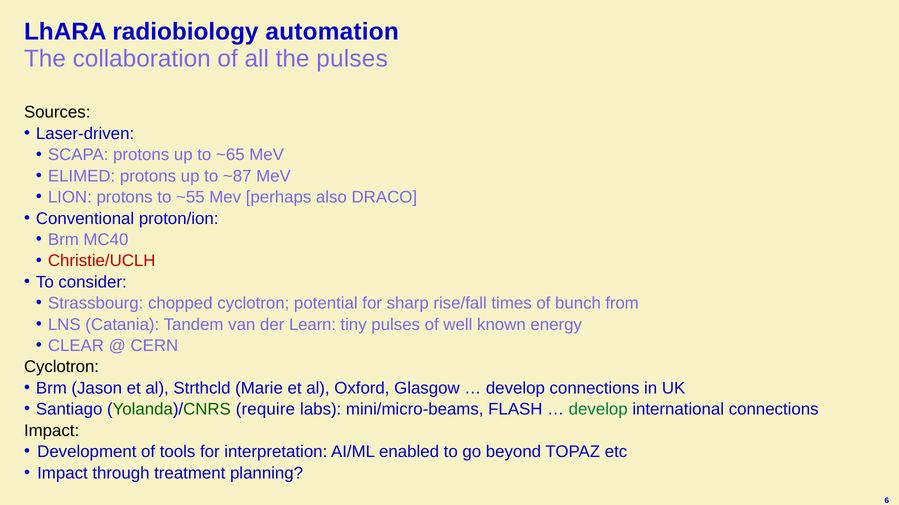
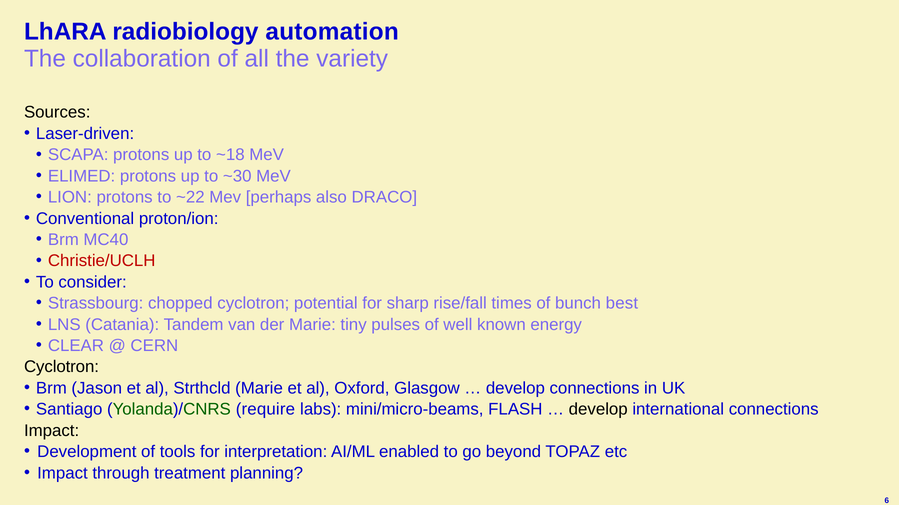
the pulses: pulses -> variety (352, 59)
~65: ~65 -> ~18 (230, 155)
~87: ~87 -> ~30 (237, 176)
~55: ~55 -> ~22 (190, 198)
from: from -> best (622, 304)
der Learn: Learn -> Marie (312, 325)
develop colour: green -> black (598, 410)
